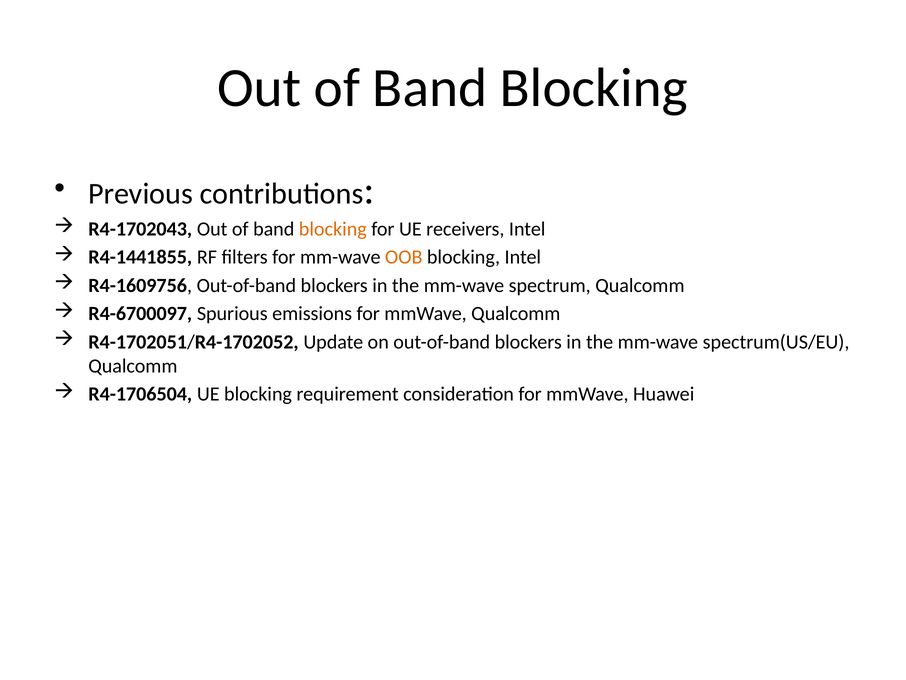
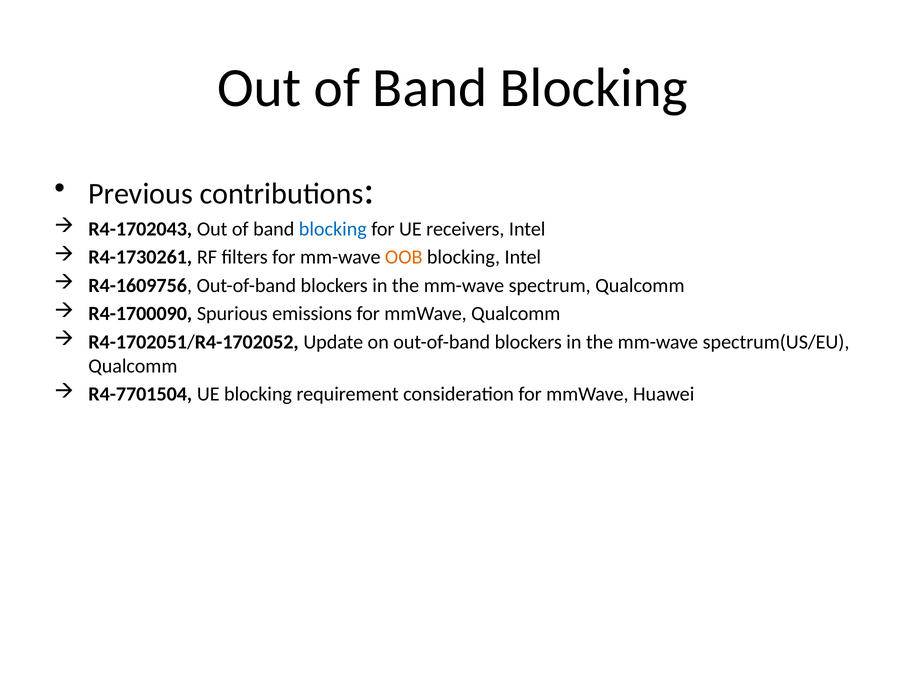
blocking colour: orange -> blue (333, 229)
R4-1441855: R4-1441855 -> R4-1730261 (140, 257)
R4-6700097: R4-6700097 -> R4-1700090 (140, 313)
R4-1706504: R4-1706504 -> R4-7701504 (140, 394)
